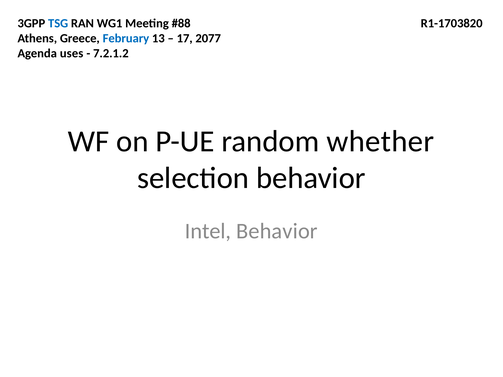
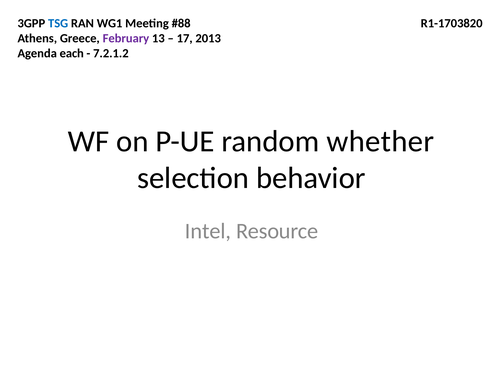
February colour: blue -> purple (126, 38)
2077: 2077 -> 2013 (208, 38)
uses: uses -> each (72, 53)
Intel Behavior: Behavior -> Resource (277, 231)
